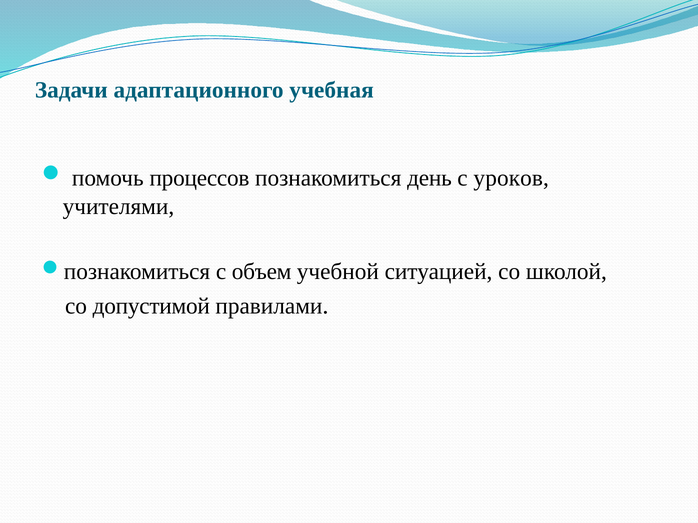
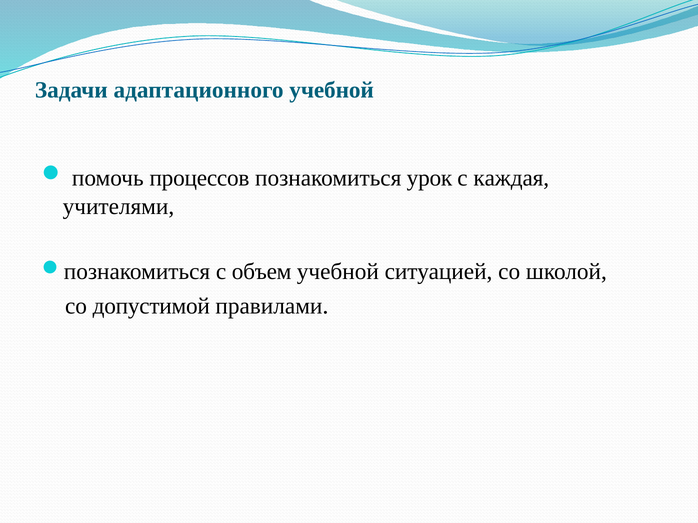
адаптационного учебная: учебная -> учебной (332, 90)
день: день -> урок (429, 178)
уроков: уроков -> каждая (511, 178)
